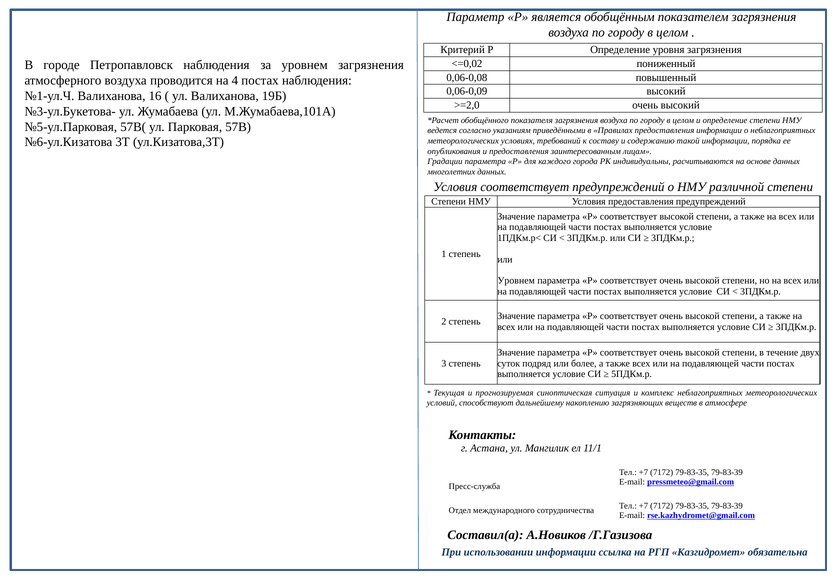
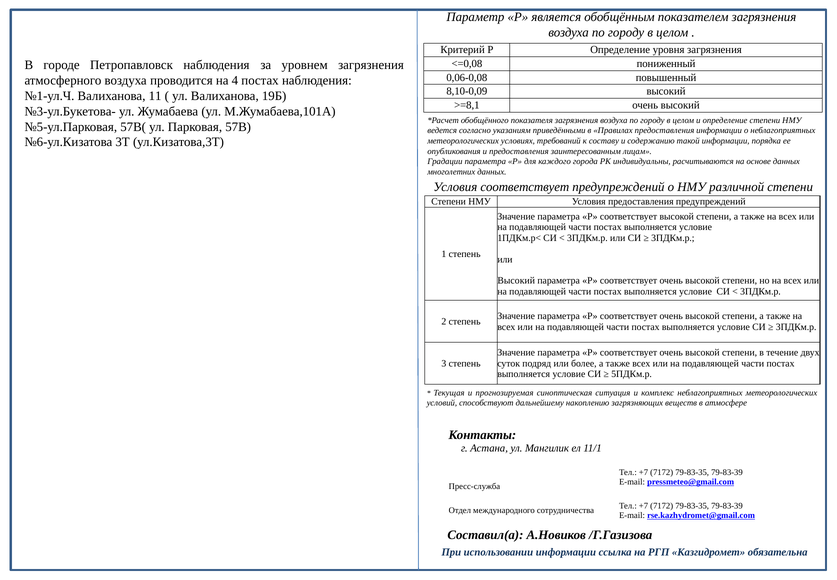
<=0,02: <=0,02 -> <=0,08 (467, 64)
0,06-0,09: 0,06-0,09 -> 8,10-0,09 (467, 91)
16: 16 -> 11 (155, 96)
>=2,0: >=2,0 -> >=8,1 (467, 105)
Уровнем: Уровнем -> Высокий (516, 280)
